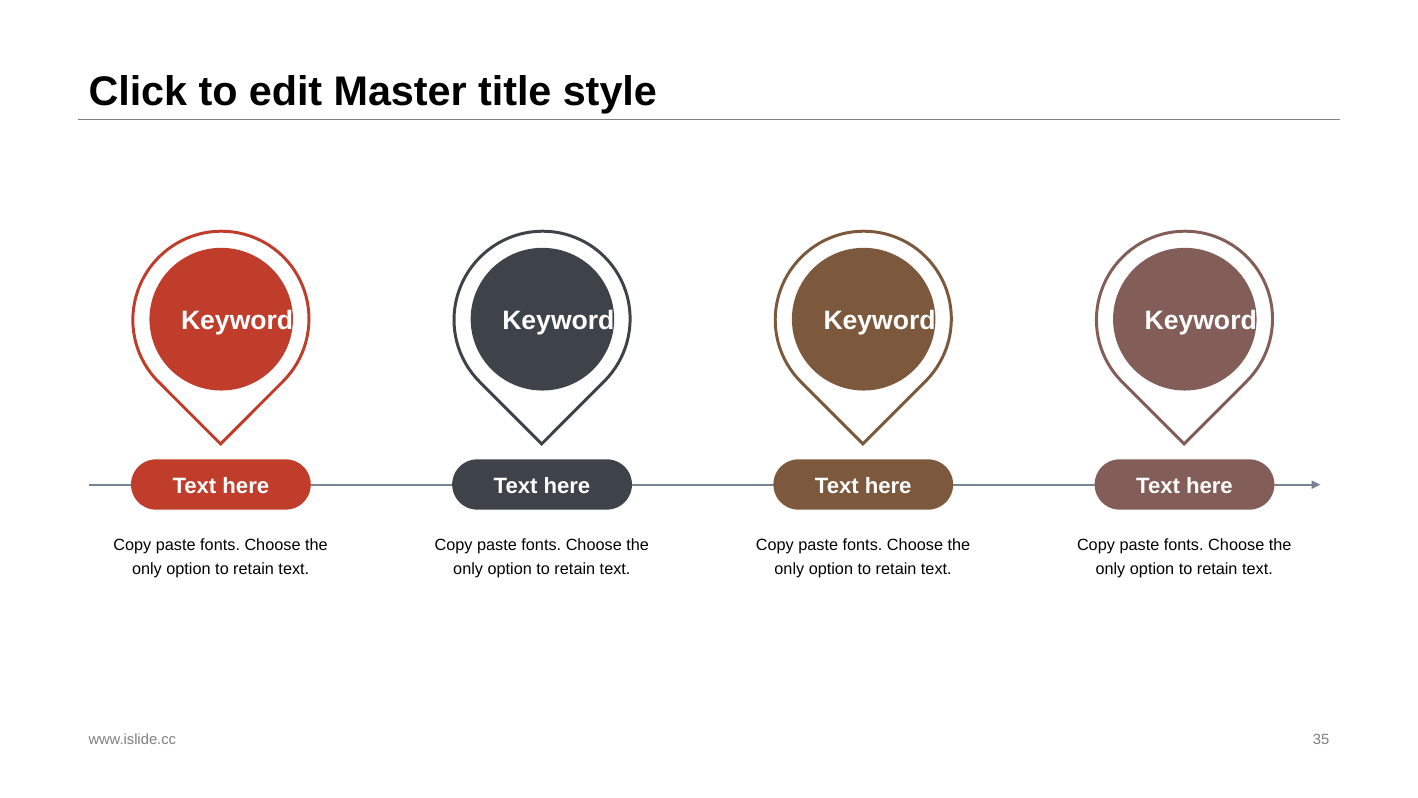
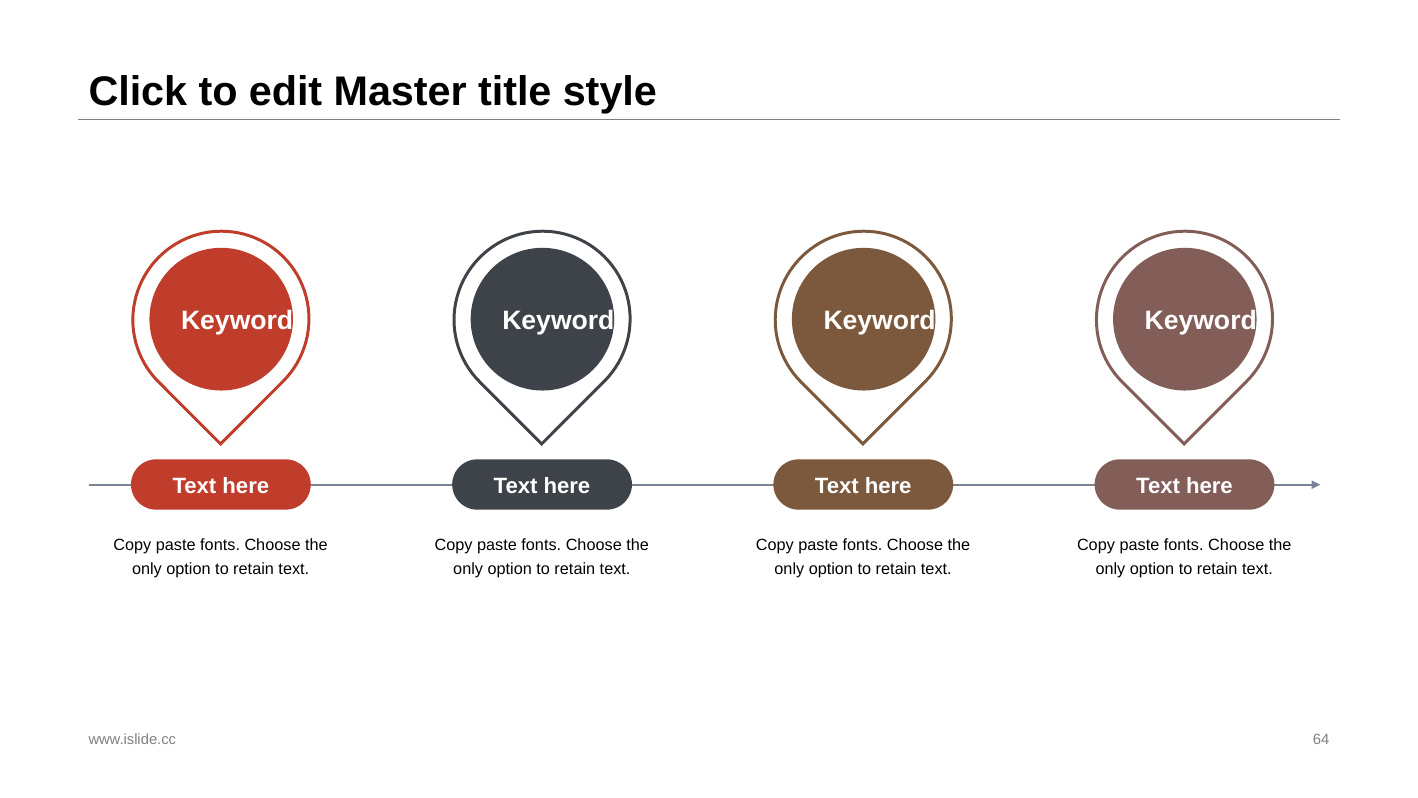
35: 35 -> 64 (1321, 739)
